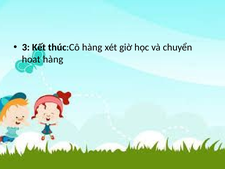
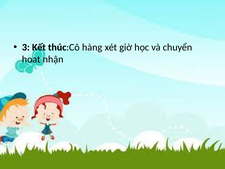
hoat hàng: hàng -> nhận (53, 59)
